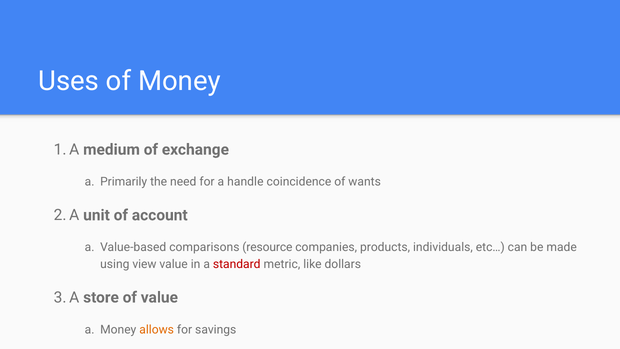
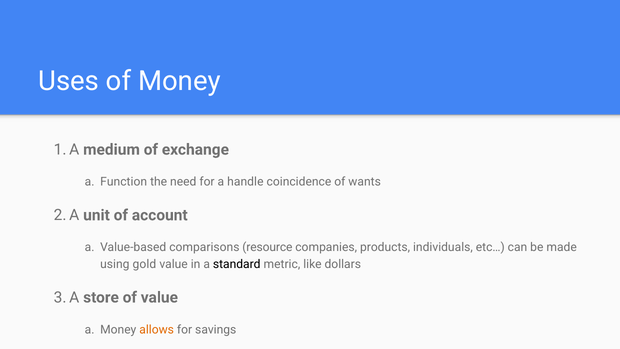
a Primarily: Primarily -> Function (124, 182)
view: view -> gold (144, 264)
standard colour: red -> black (237, 264)
